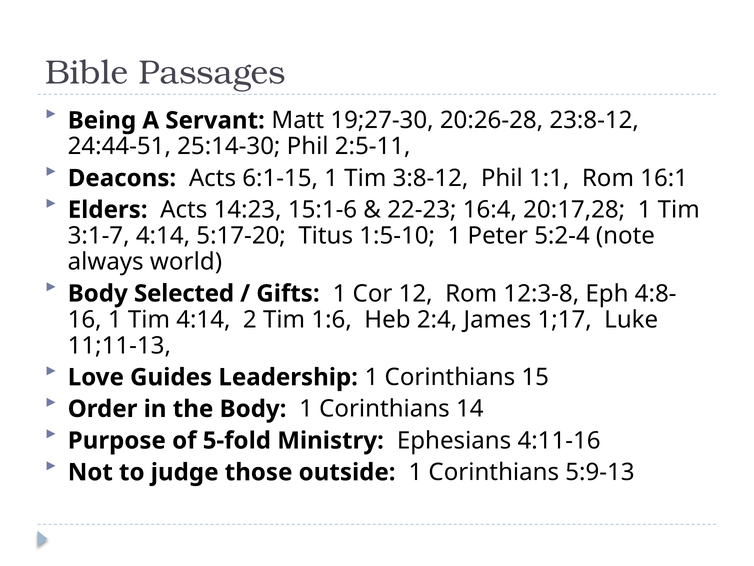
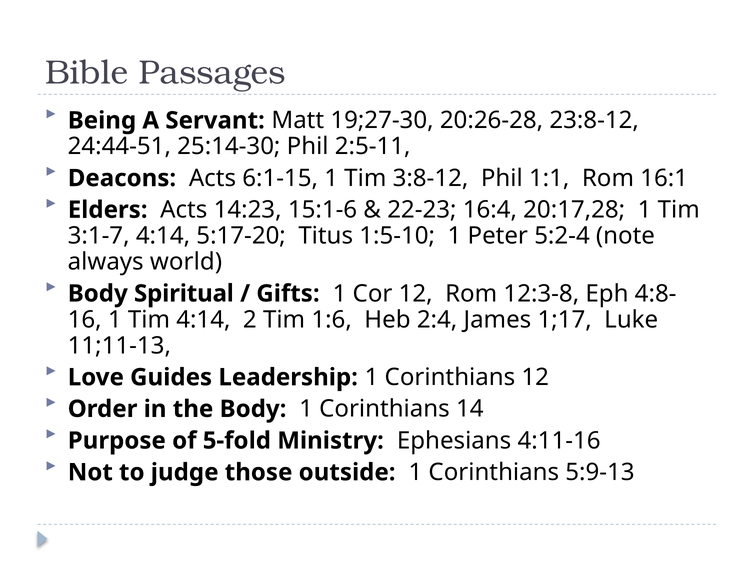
Selected: Selected -> Spiritual (184, 293)
Corinthians 15: 15 -> 12 (535, 377)
